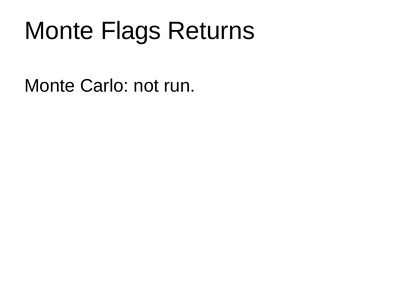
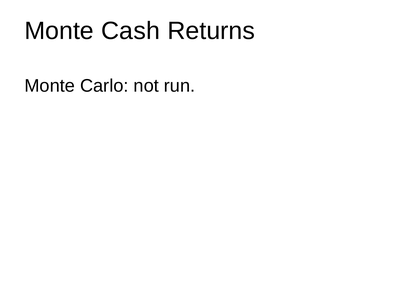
Flags: Flags -> Cash (131, 31)
